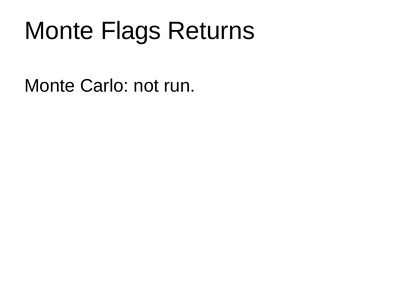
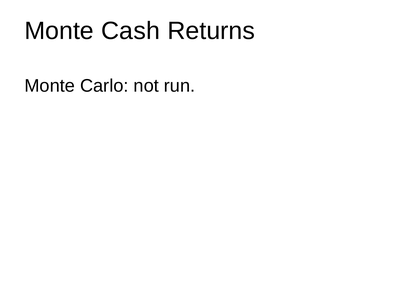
Flags: Flags -> Cash (131, 31)
